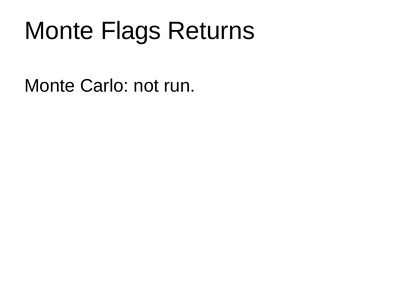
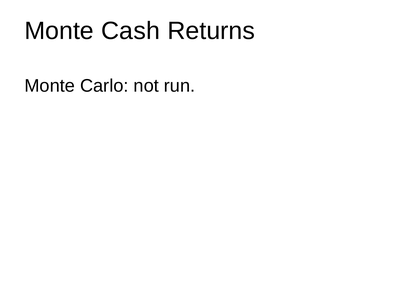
Flags: Flags -> Cash (131, 31)
